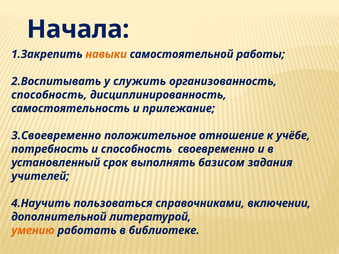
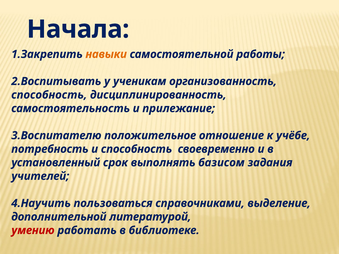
служить: служить -> ученикам (140, 81)
3.Своевременно: 3.Своевременно -> 3.Воспитателю (56, 136)
включении: включении -> выделение (279, 203)
умению colour: orange -> red (33, 231)
